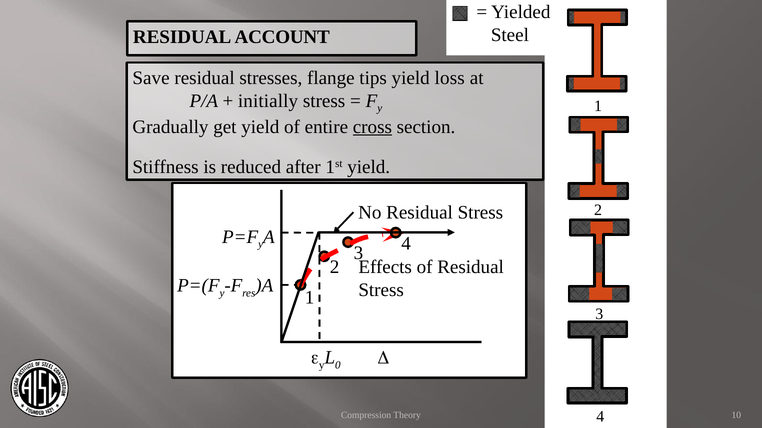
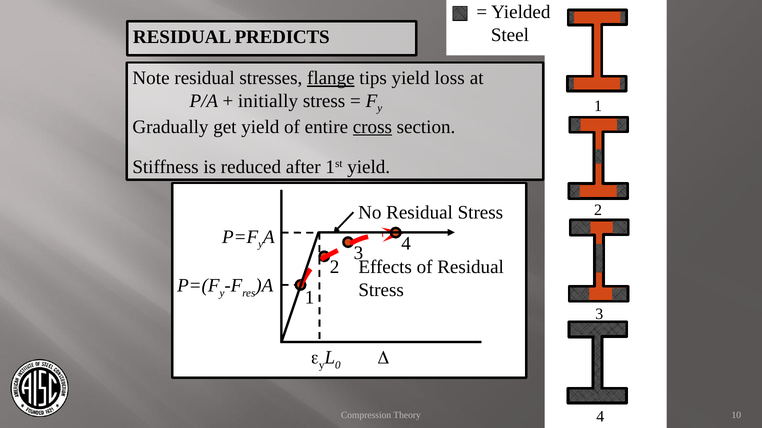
ACCOUNT: ACCOUNT -> PREDICTS (282, 37)
Save: Save -> Note (151, 78)
flange underline: none -> present (331, 78)
